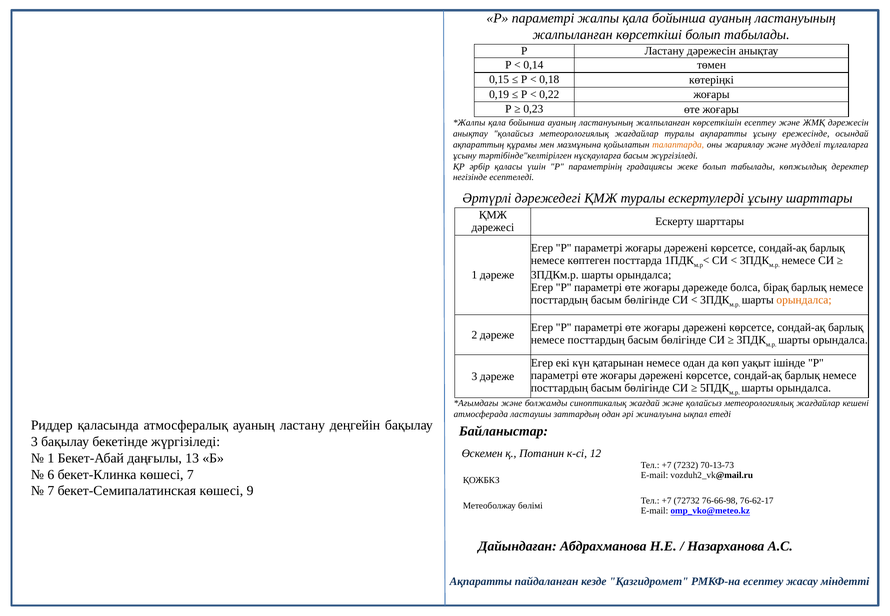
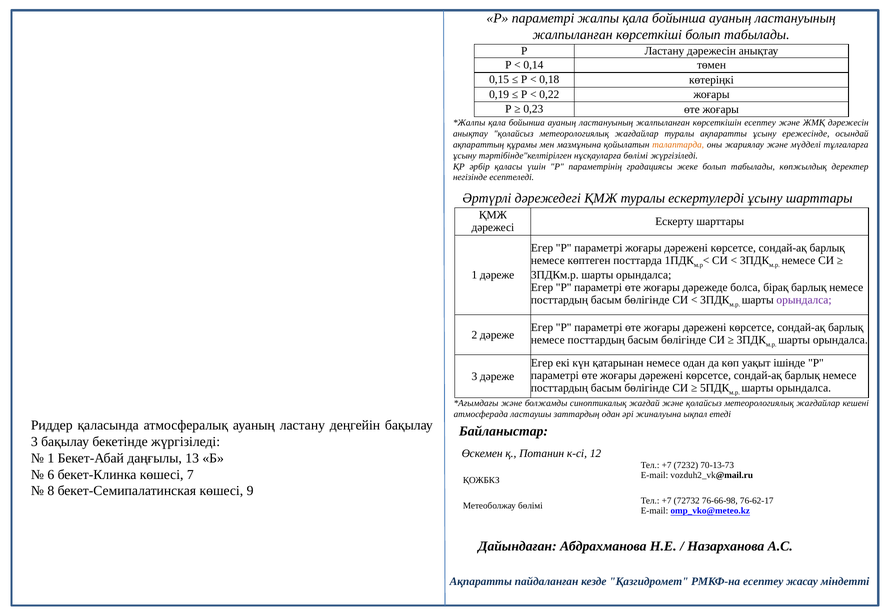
нұсқауларға басым: басым -> бөлімі (636, 156)
орындалса colour: orange -> purple (804, 300)
7: 7 -> 8 (51, 491)
